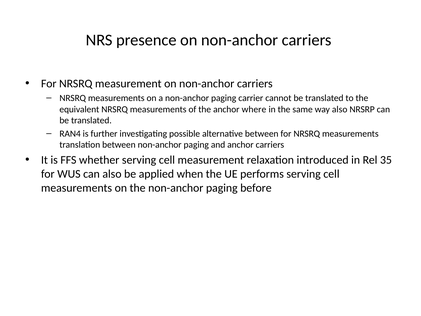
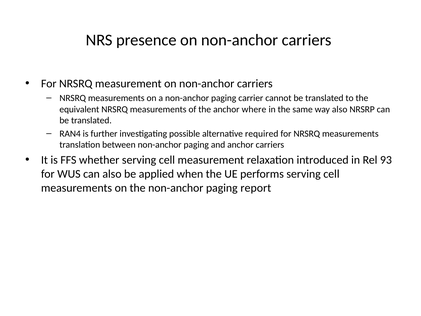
alternative between: between -> required (262, 133)
35: 35 -> 93 (386, 160)
before: before -> report (256, 188)
